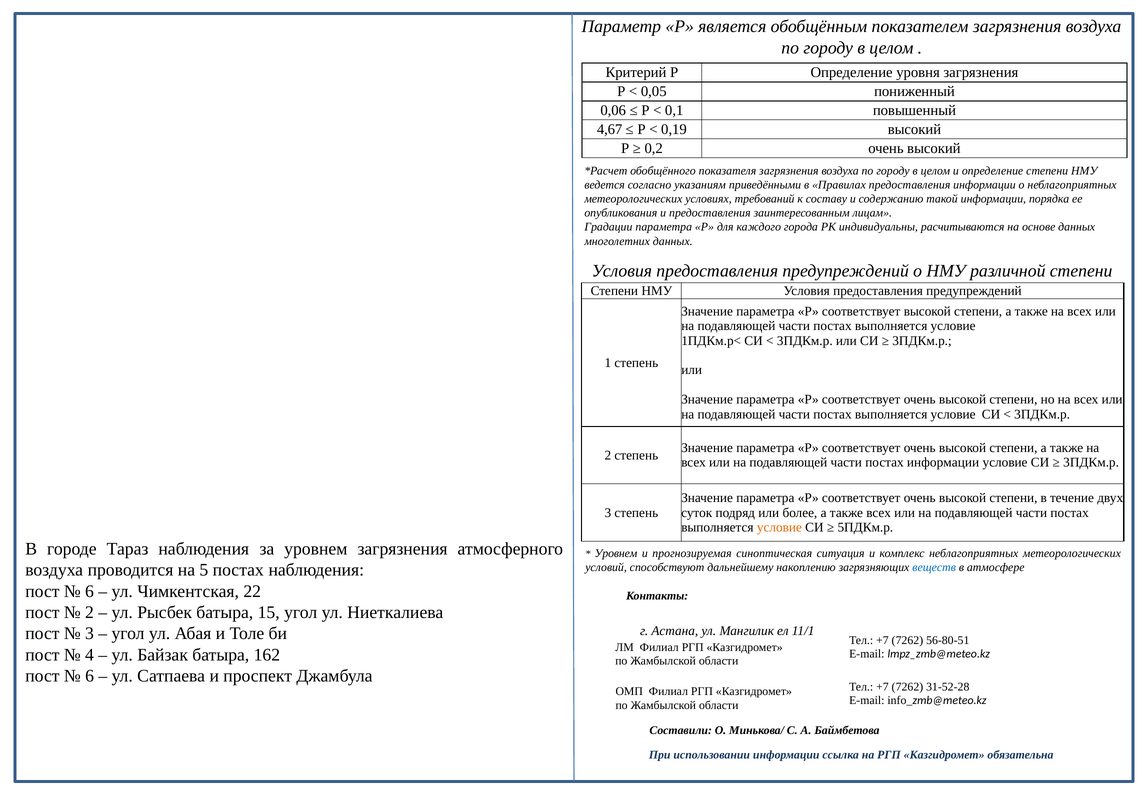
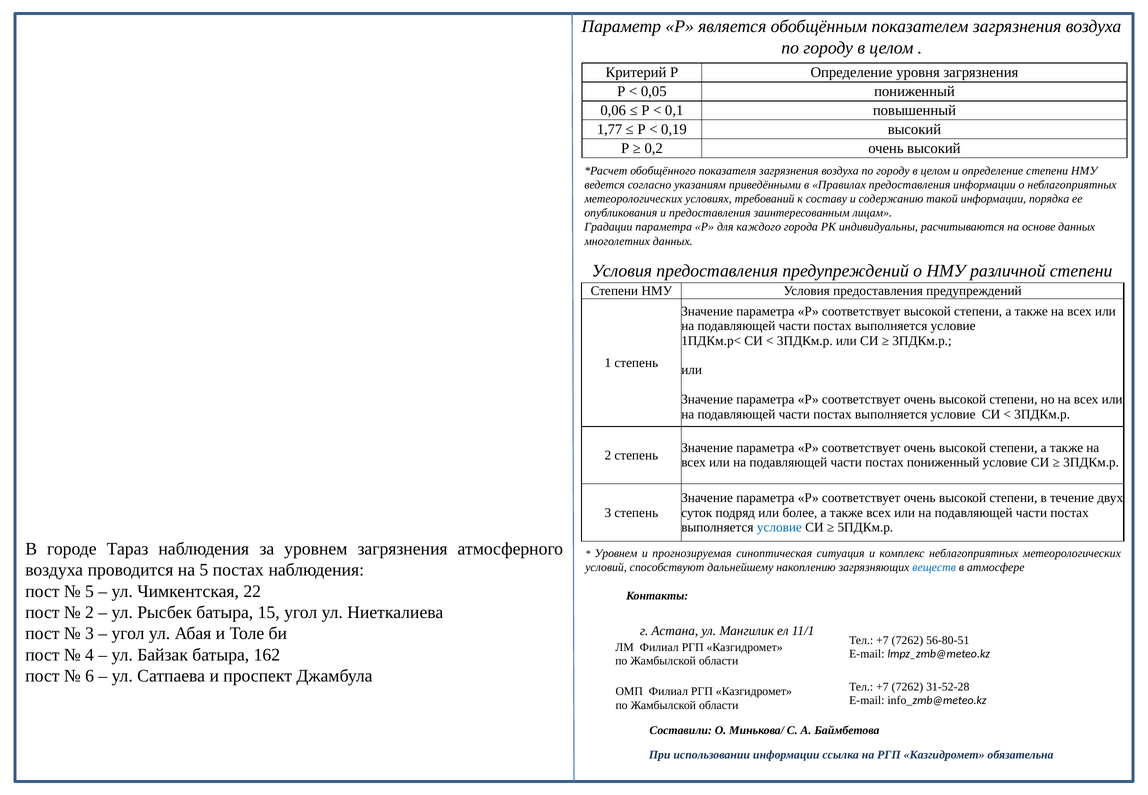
4,67: 4,67 -> 1,77 (610, 129)
постах информации: информации -> пониженный (943, 462)
условие colour: orange -> blue (779, 527)
6: 6 -> 5 (89, 591)
